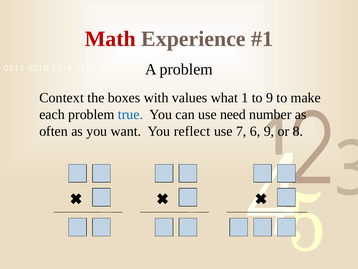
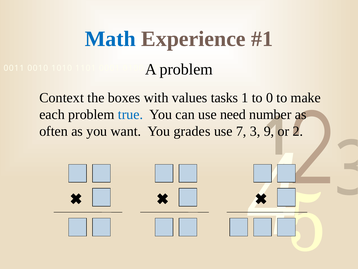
Math colour: red -> blue (110, 39)
what: what -> tasks (224, 98)
to 9: 9 -> 0 (269, 98)
reflect: reflect -> grades (192, 131)
7 6: 6 -> 3 (255, 131)
8: 8 -> 2 (298, 131)
